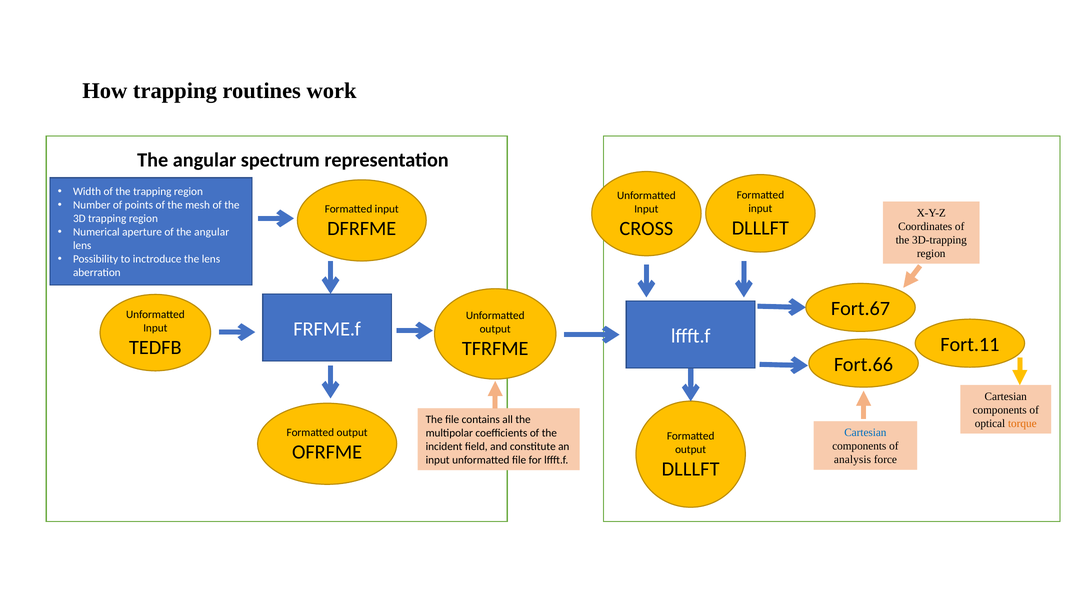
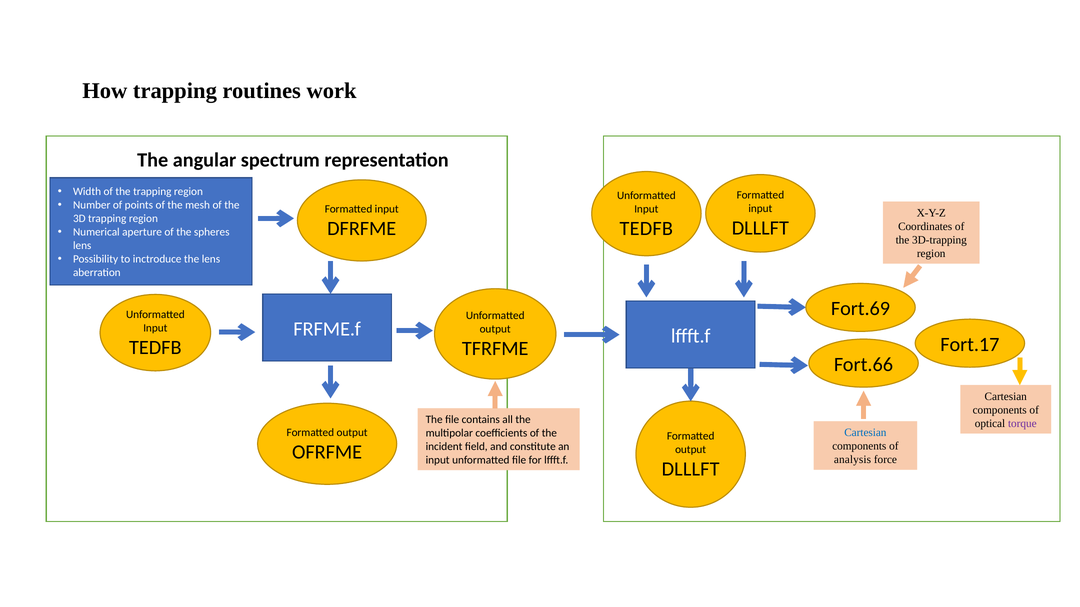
CROSS: CROSS -> TEDFB (646, 229)
of the angular: angular -> spheres (212, 232)
Fort.67: Fort.67 -> Fort.69 (860, 309)
Fort.11: Fort.11 -> Fort.17 (970, 345)
torque colour: orange -> purple (1022, 424)
